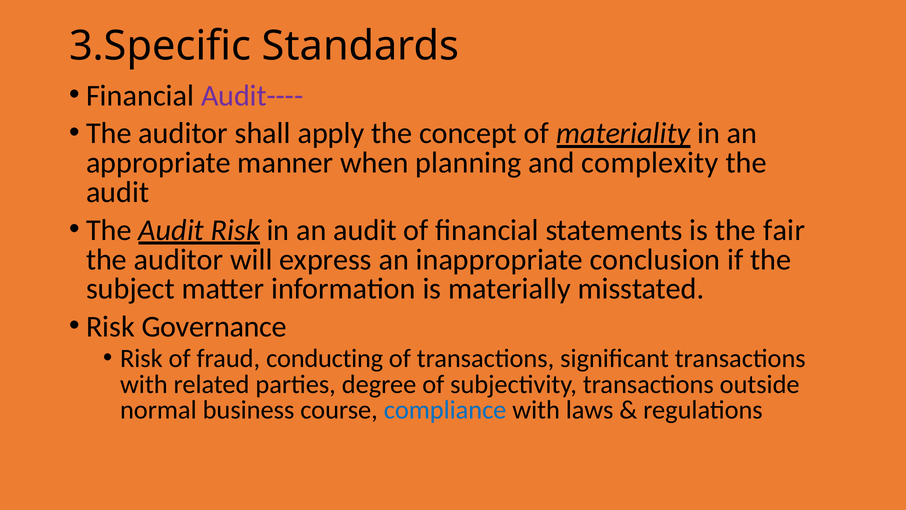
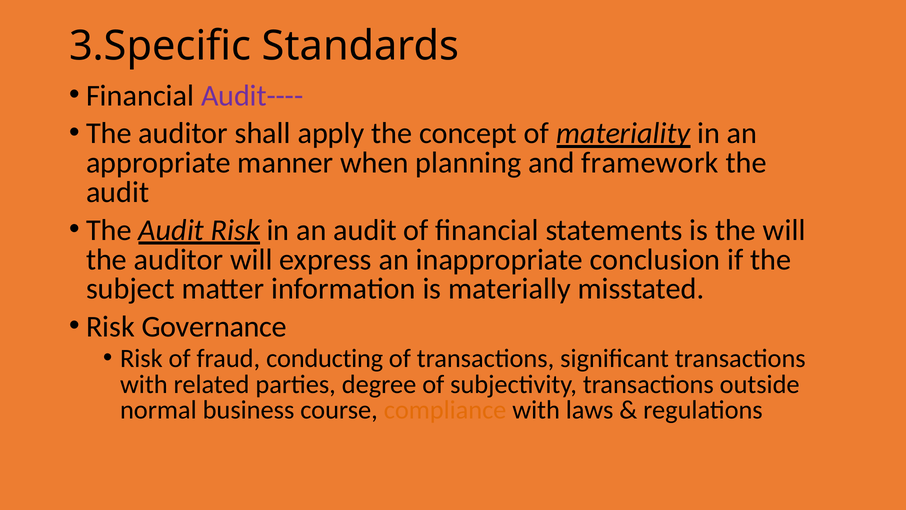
complexity: complexity -> framework (650, 163)
the fair: fair -> will (784, 230)
compliance colour: blue -> orange (445, 410)
